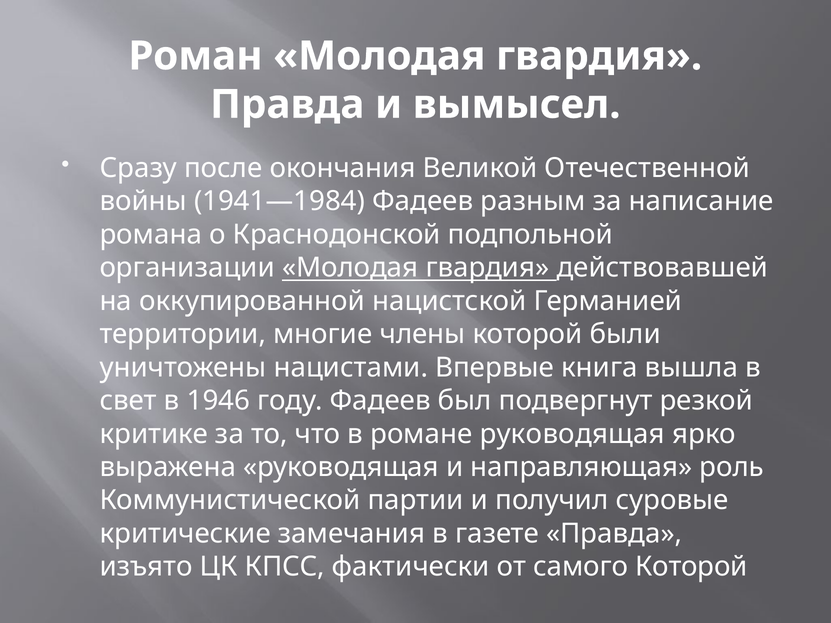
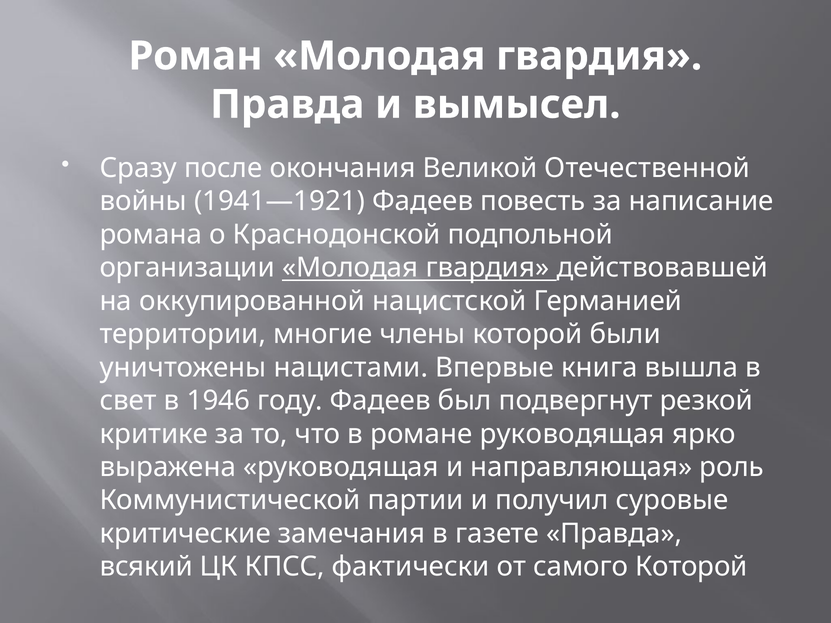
1941—1984: 1941—1984 -> 1941—1921 (280, 201)
разным: разным -> повесть (533, 201)
изъято: изъято -> всякий (146, 567)
